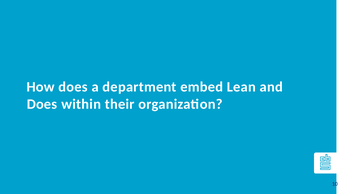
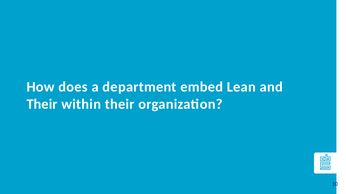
Does: Does -> Their (42, 105)
